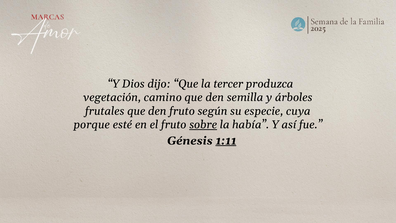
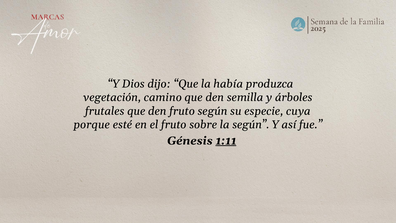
tercer: tercer -> había (228, 84)
sobre underline: present -> none (203, 125)
la había: había -> según (251, 125)
